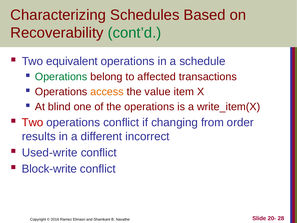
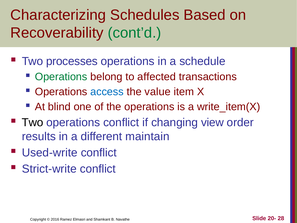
equivalent: equivalent -> processes (72, 61)
access colour: orange -> blue (107, 92)
Two colour: red -> black (33, 122)
from: from -> view (212, 122)
incorrect: incorrect -> maintain (147, 136)
Block-write: Block-write -> Strict-write (49, 169)
